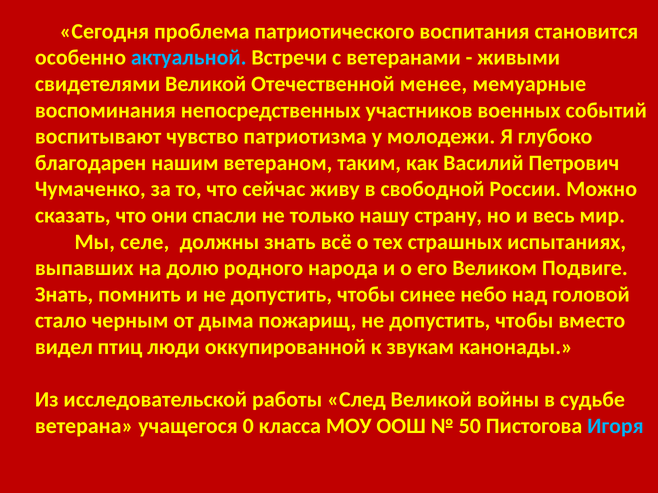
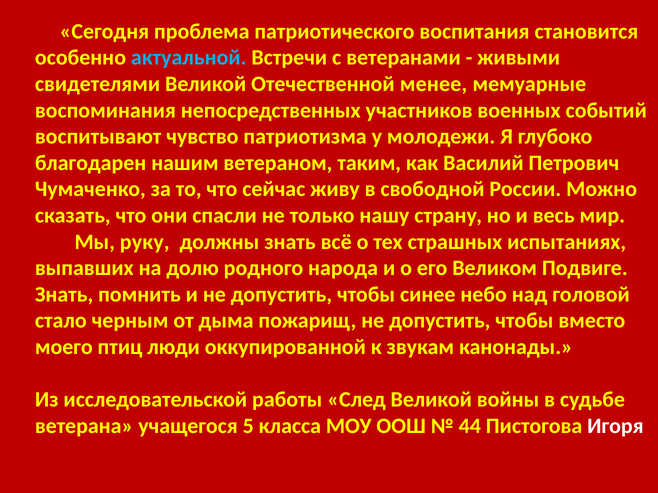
селе: селе -> руку (145, 242)
видел: видел -> моего (64, 347)
0: 0 -> 5 (248, 426)
50: 50 -> 44 (470, 426)
Игоря colour: light blue -> white (615, 426)
